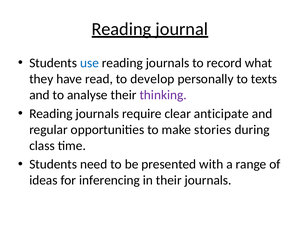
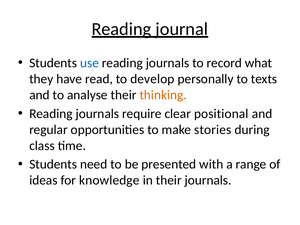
thinking colour: purple -> orange (163, 95)
anticipate: anticipate -> positional (221, 114)
inferencing: inferencing -> knowledge (109, 180)
